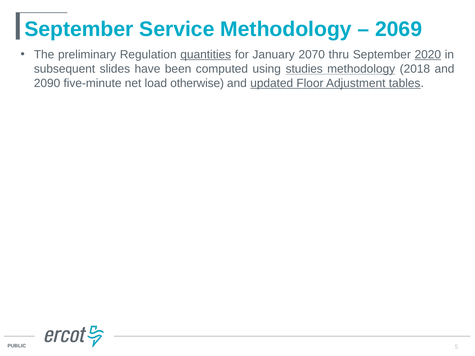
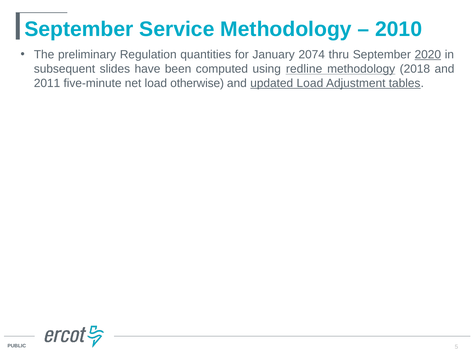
2069: 2069 -> 2010 (399, 29)
quantities underline: present -> none (206, 55)
2070: 2070 -> 2074 (312, 55)
studies: studies -> redline (304, 69)
2090: 2090 -> 2011 (47, 83)
updated Floor: Floor -> Load (310, 83)
